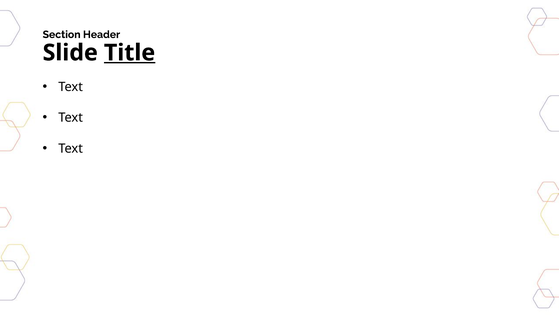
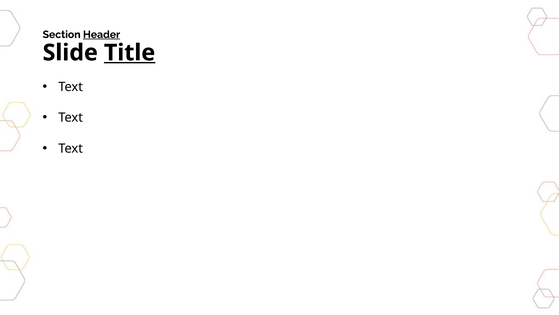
Header underline: none -> present (102, 34)
